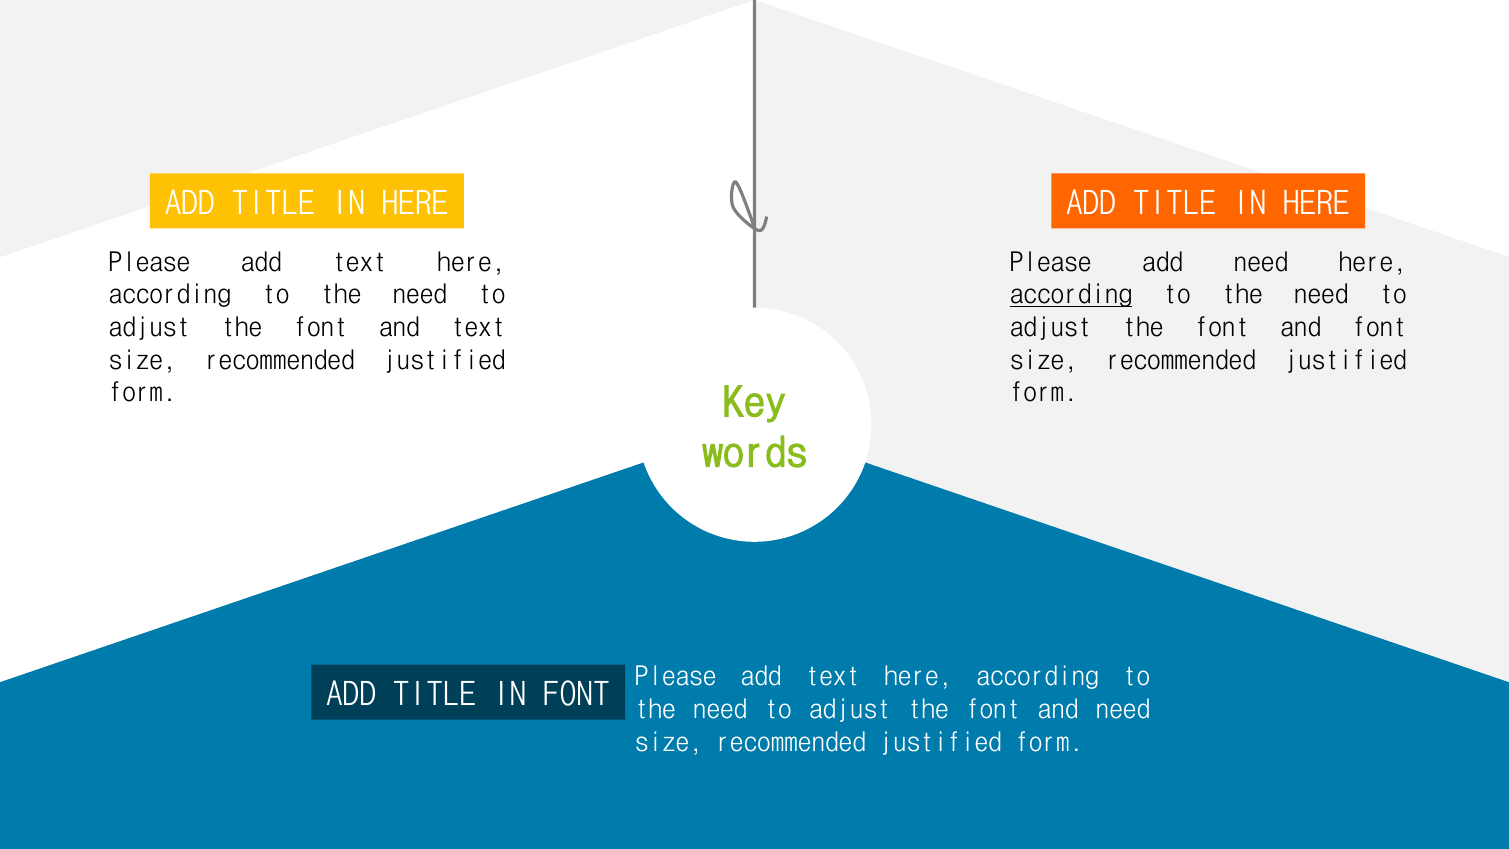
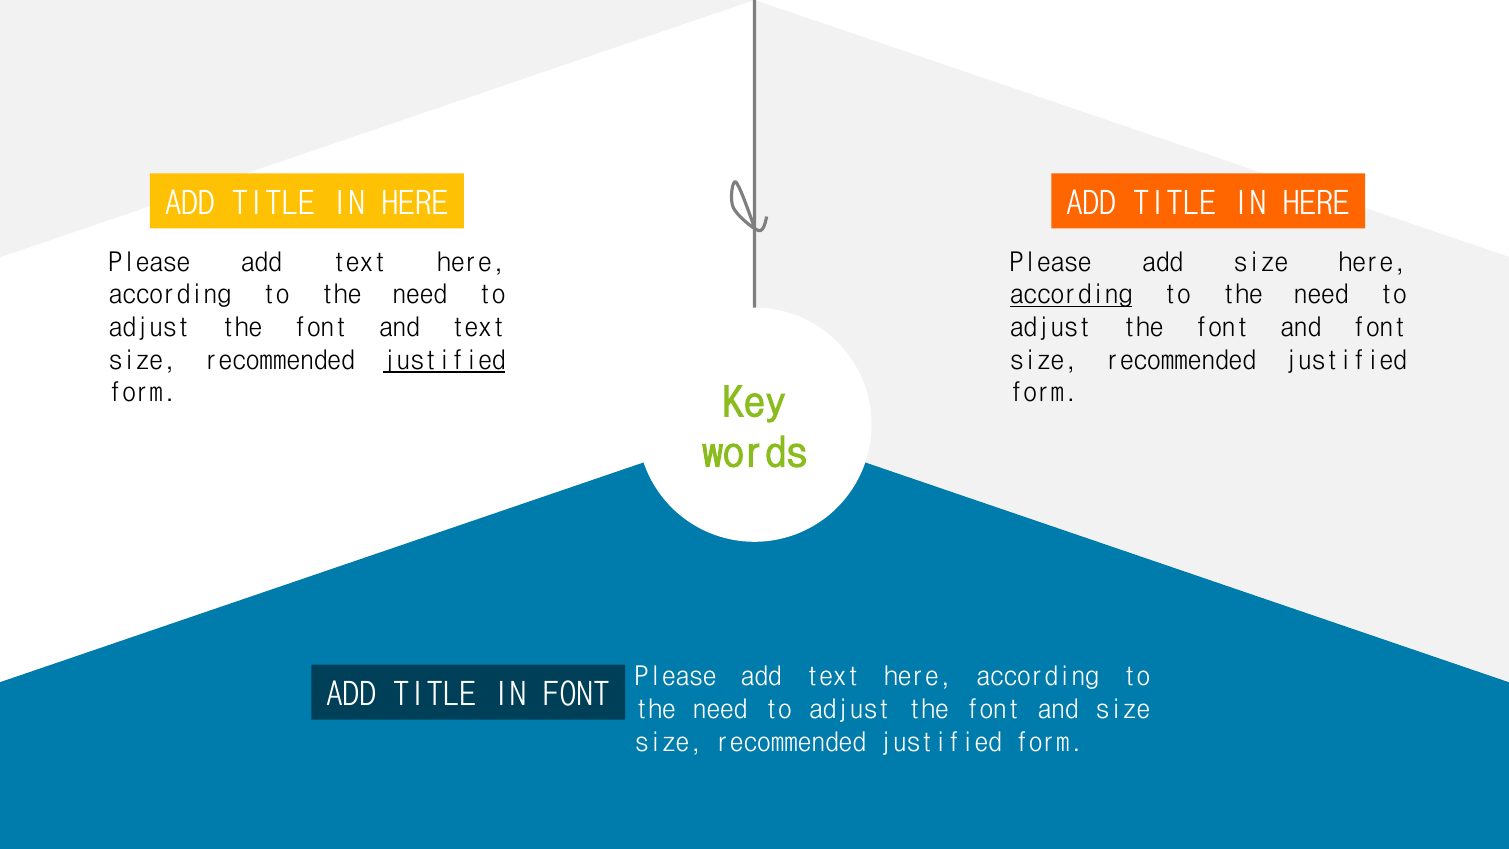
add need: need -> size (1261, 262)
justified underline: none -> present (444, 360)
and need: need -> size (1123, 709)
